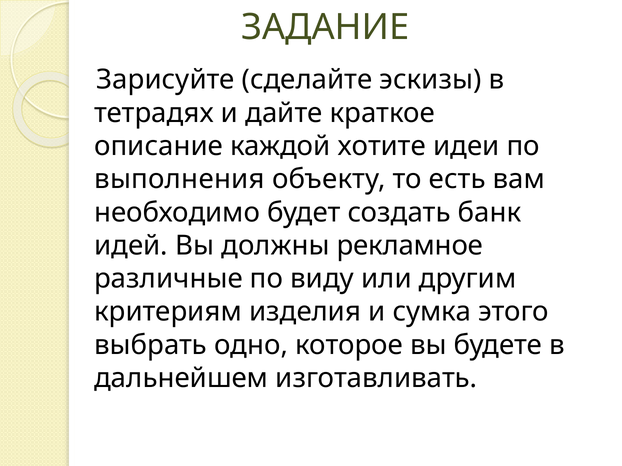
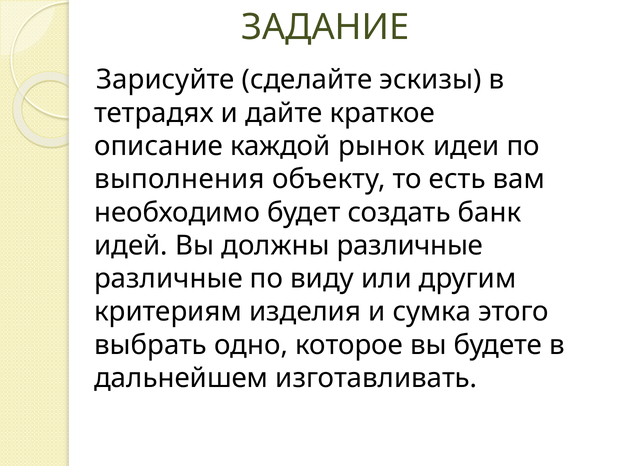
хотите: хотите -> рынок (382, 146)
должны рекламное: рекламное -> различные (410, 246)
